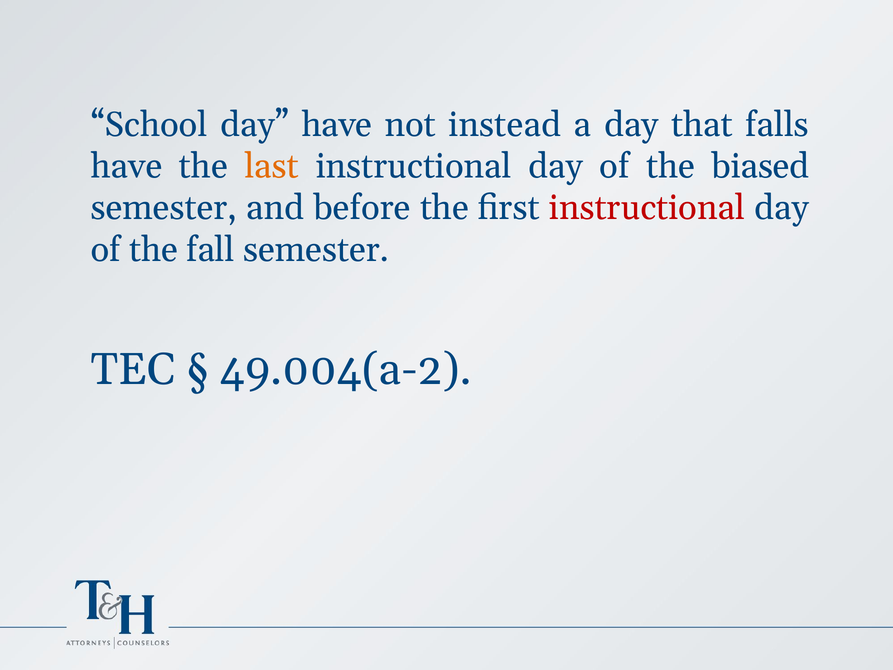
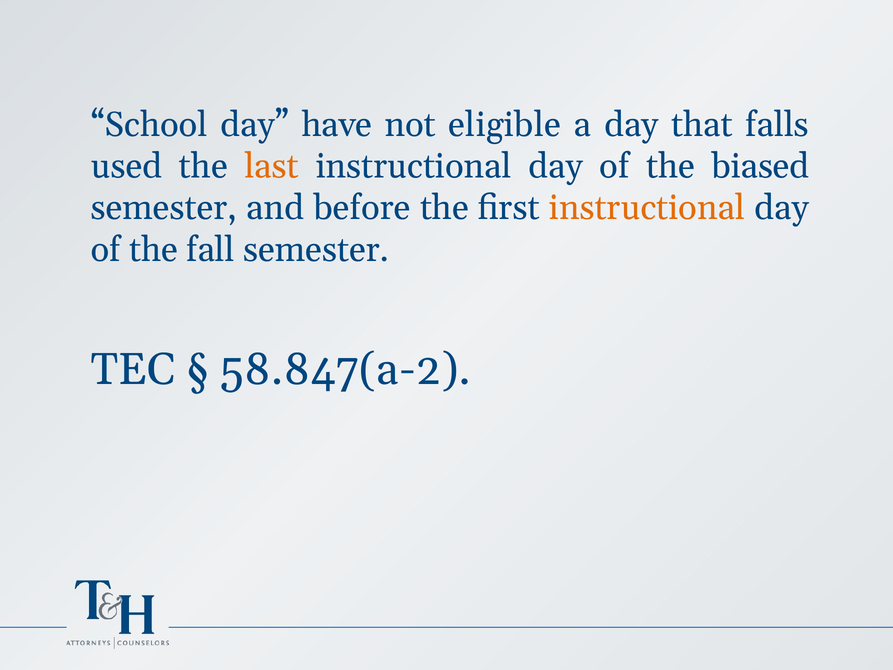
instead: instead -> eligible (505, 124)
have: have -> used (127, 166)
instructional colour: red -> orange (647, 208)
49.004(a-2: 49.004(a-2 -> 58.847(a-2 (346, 369)
